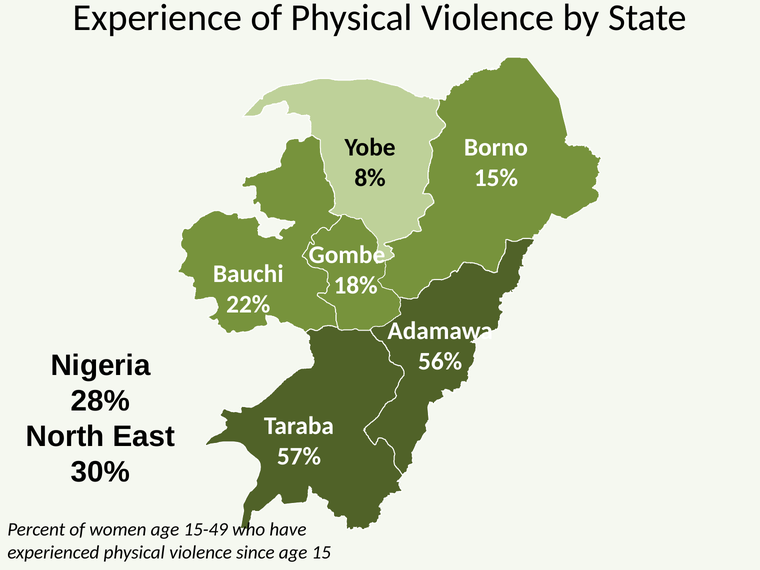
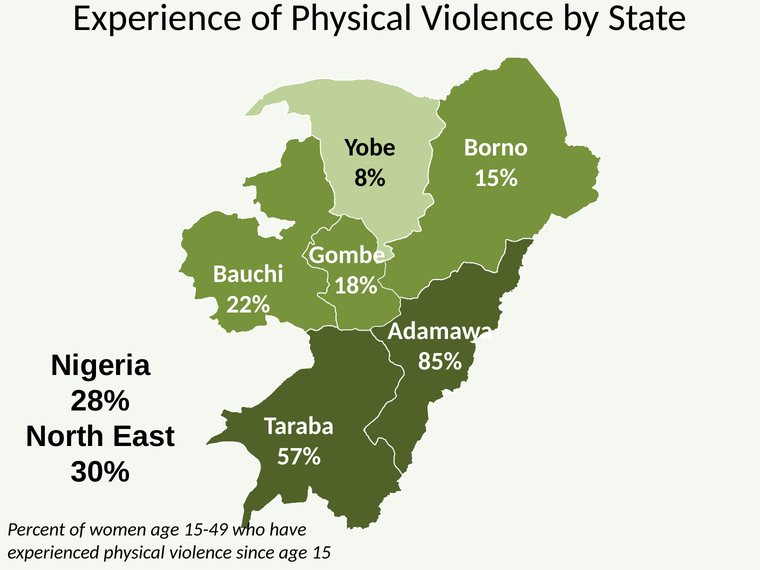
56%: 56% -> 85% (440, 361)
